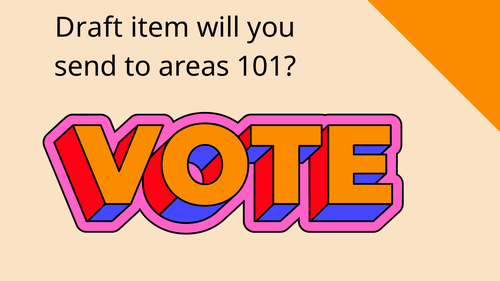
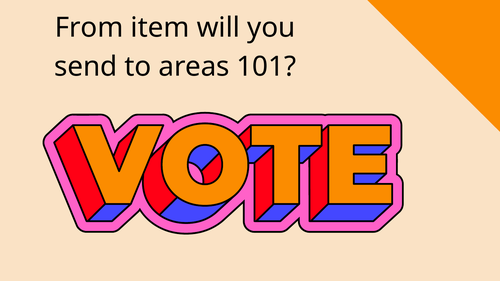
Draft: Draft -> From (89, 28)
